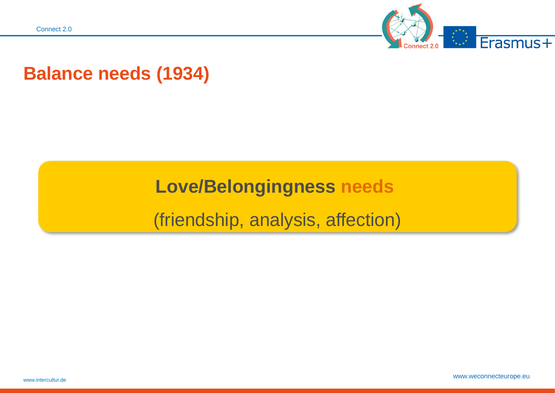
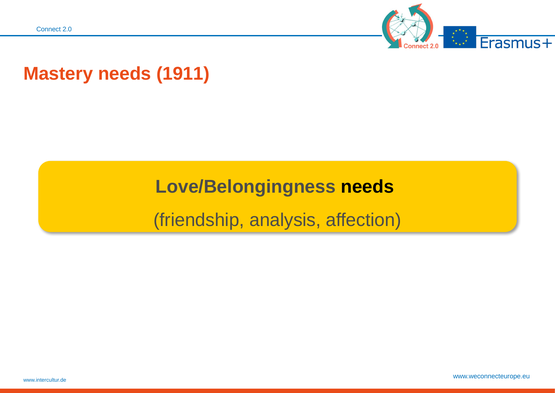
Balance: Balance -> Mastery (58, 74)
1934: 1934 -> 1911 (183, 74)
needs colour: orange -> black (367, 186)
